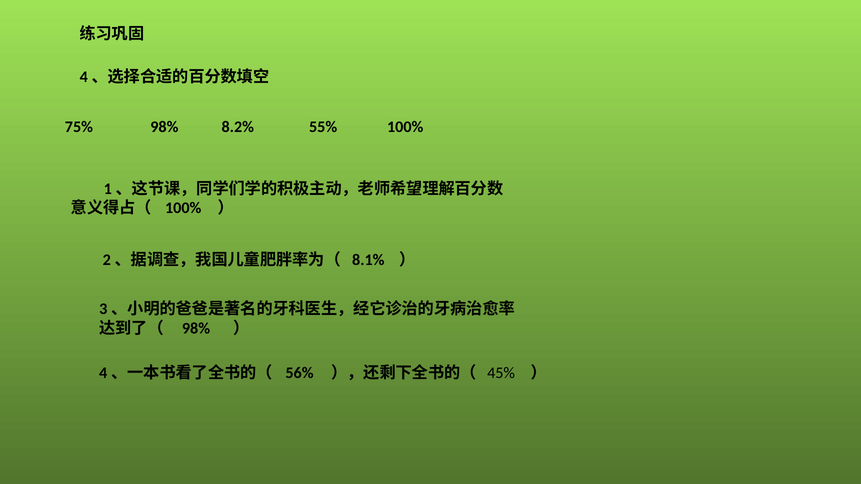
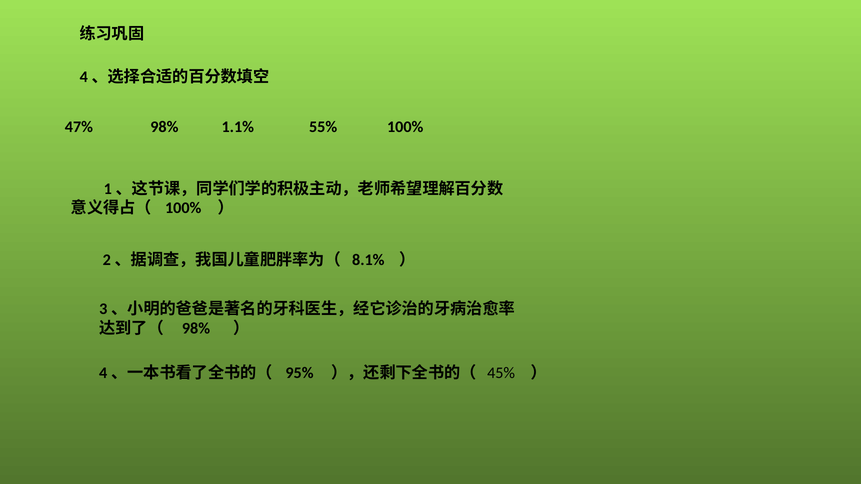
75%: 75% -> 47% (79, 127)
8.2%: 8.2% -> 1.1% (238, 127)
56%: 56% -> 95% (300, 373)
